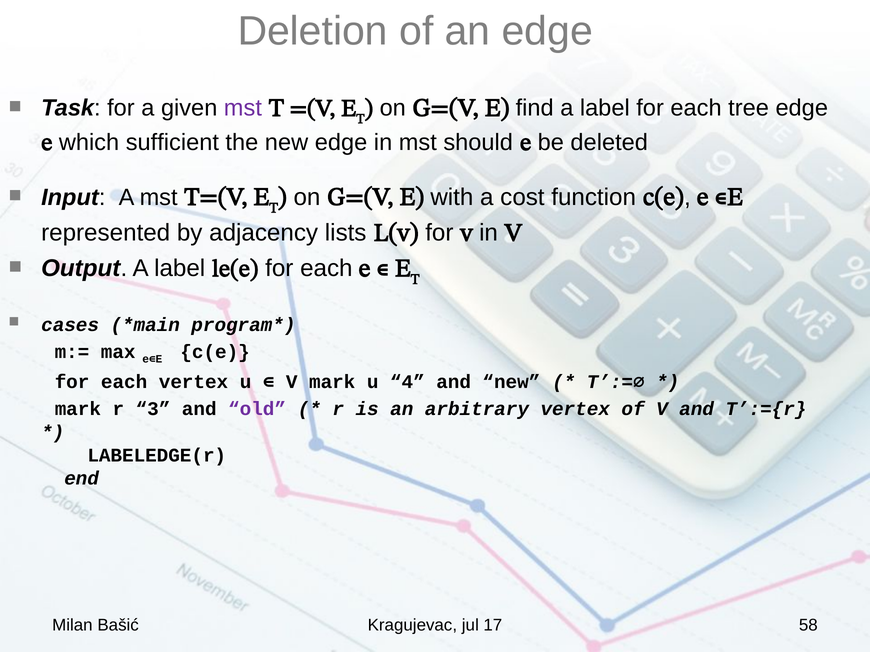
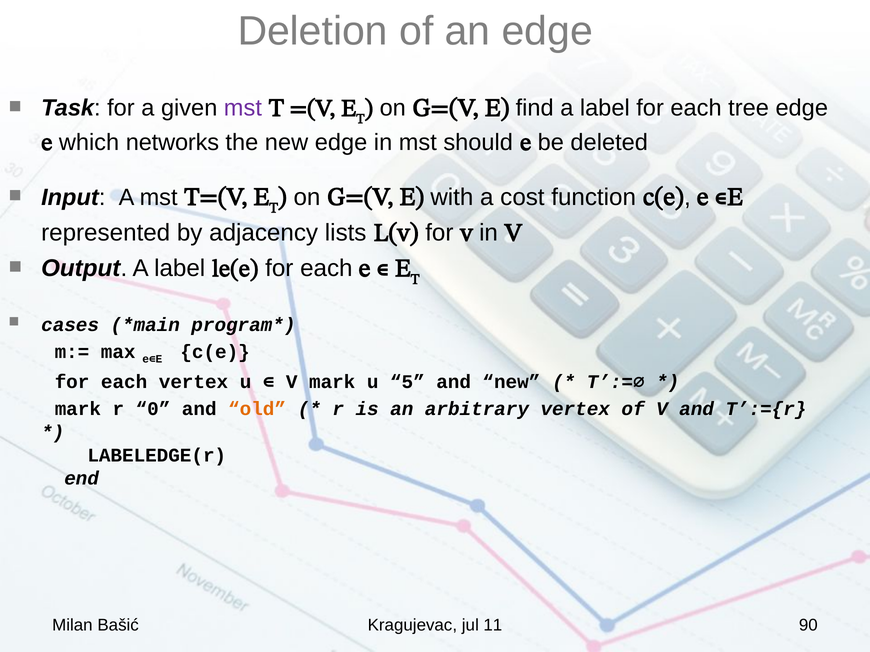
sufficient: sufficient -> networks (172, 142)
4: 4 -> 5 (407, 382)
3: 3 -> 0 (153, 409)
old colour: purple -> orange (257, 409)
17: 17 -> 11 (493, 625)
58: 58 -> 90 (808, 625)
